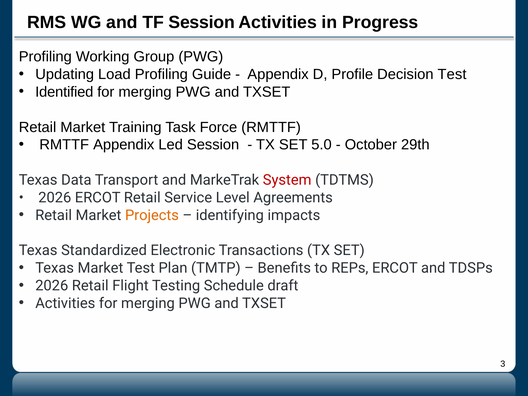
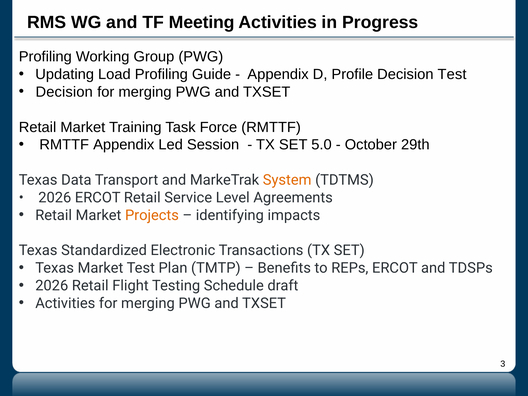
TF Session: Session -> Meeting (202, 23)
Identified: Identified -> Decision (64, 92)
System colour: red -> orange (287, 180)
